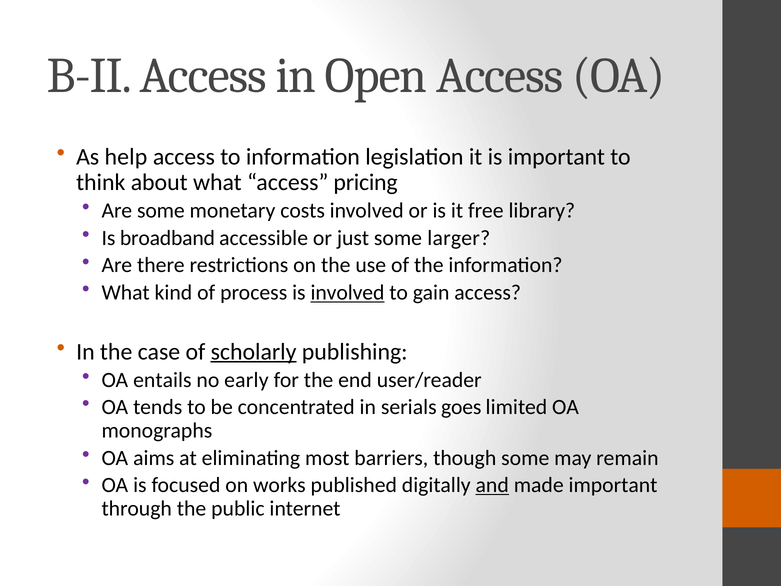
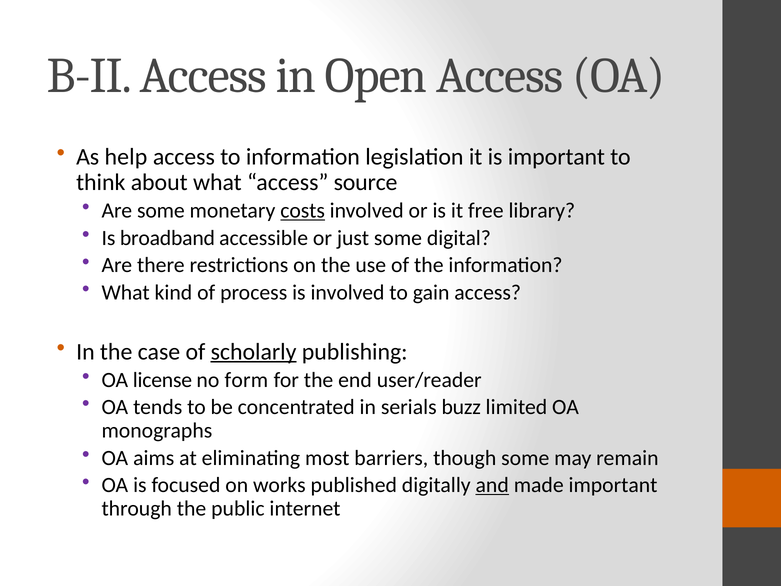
pricing: pricing -> source (366, 182)
costs underline: none -> present (303, 211)
larger: larger -> digital (459, 238)
involved underline: present -> none (347, 292)
entails: entails -> license (162, 380)
early: early -> form (246, 380)
goes: goes -> buzz (461, 407)
